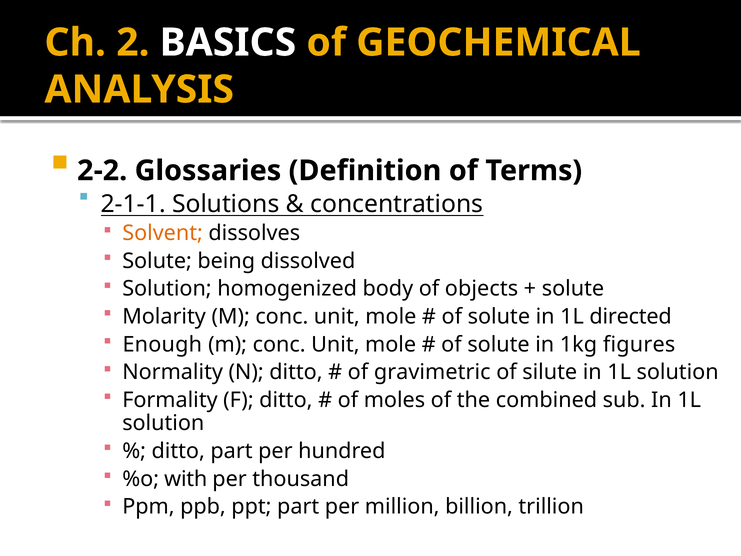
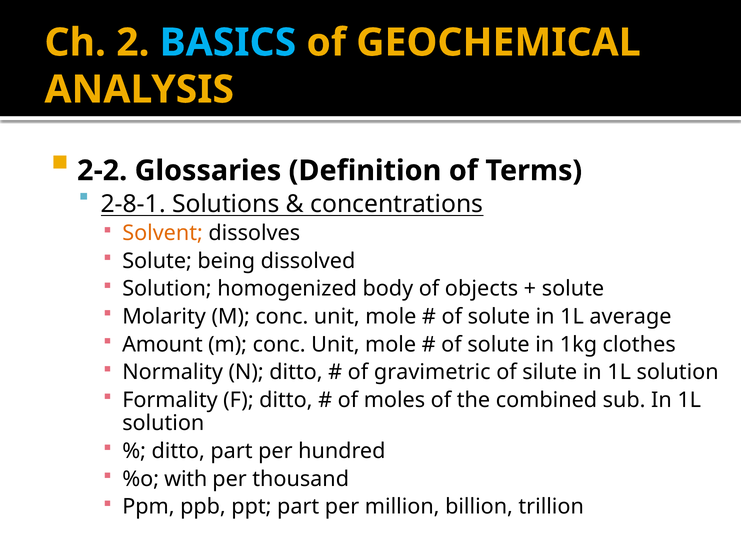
BASICS colour: white -> light blue (228, 43)
2-1-1: 2-1-1 -> 2-8-1 (133, 204)
directed: directed -> average (630, 316)
Enough: Enough -> Amount (162, 344)
figures: figures -> clothes (639, 344)
